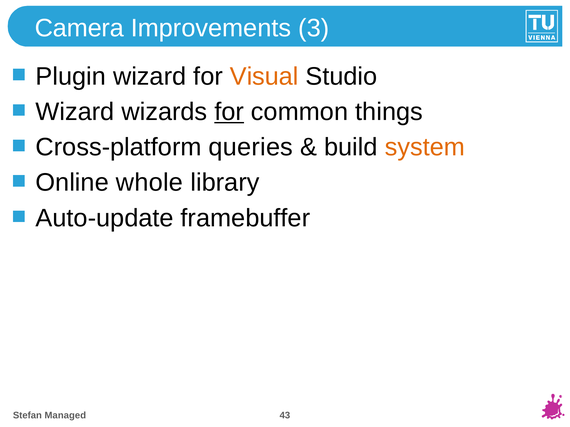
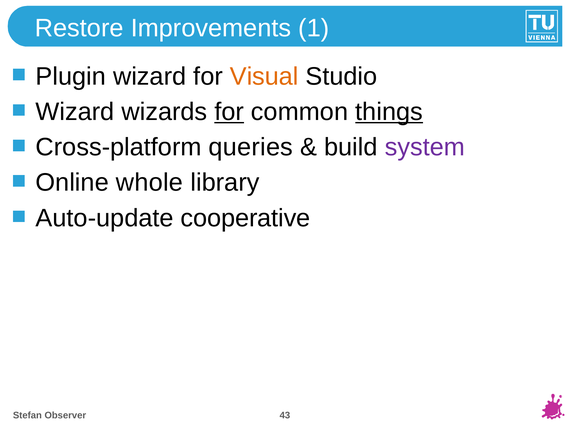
Camera: Camera -> Restore (79, 28)
3: 3 -> 1 (314, 28)
things underline: none -> present (389, 112)
system colour: orange -> purple (425, 147)
framebuffer: framebuffer -> cooperative (245, 218)
Managed: Managed -> Observer (65, 416)
